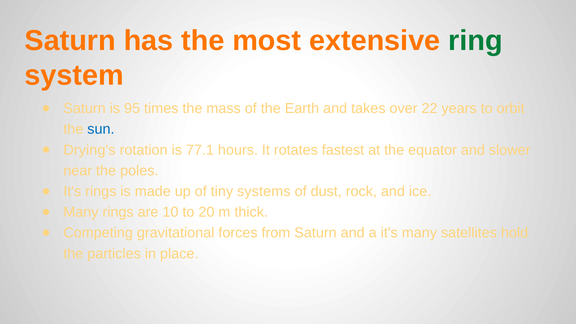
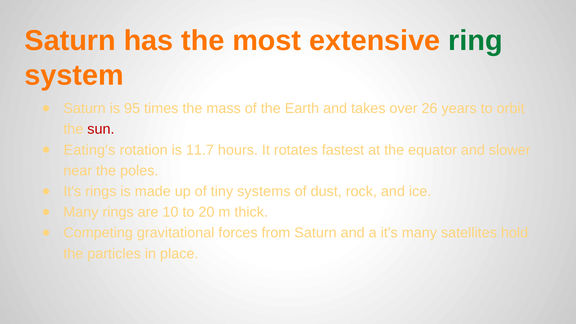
22: 22 -> 26 (429, 109)
sun colour: blue -> red (101, 129)
Drying's: Drying's -> Eating's (89, 150)
77.1: 77.1 -> 11.7 (200, 150)
